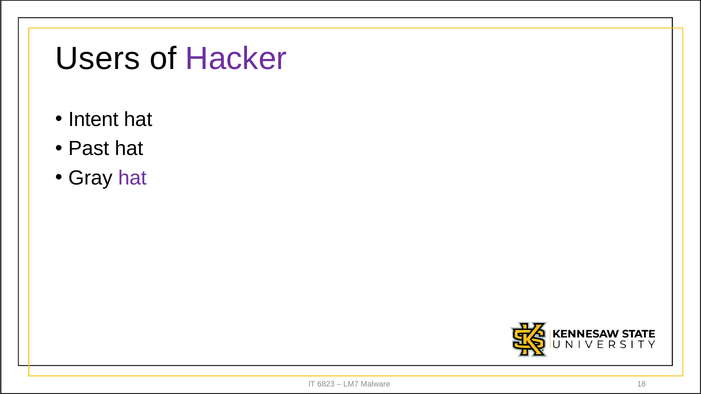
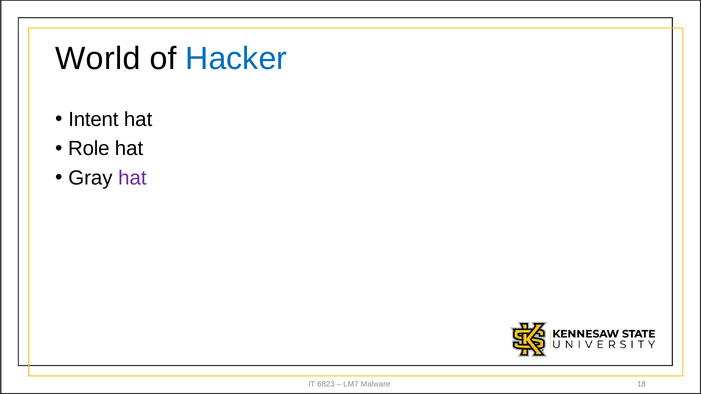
Users: Users -> World (98, 59)
Hacker colour: purple -> blue (236, 59)
Past: Past -> Role (89, 149)
